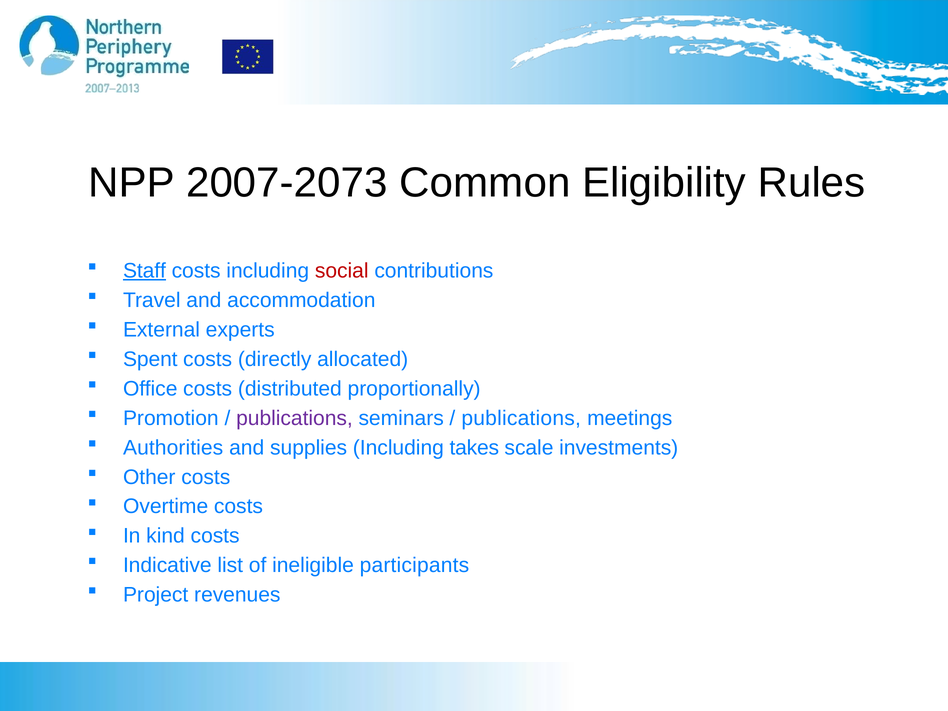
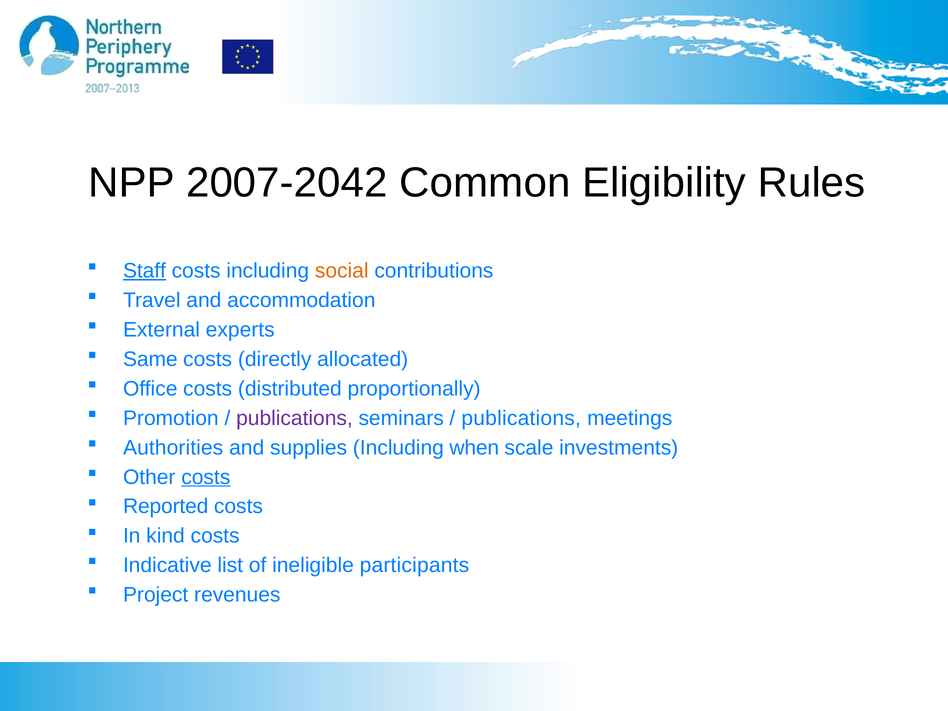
2007-2073: 2007-2073 -> 2007-2042 (287, 183)
social colour: red -> orange (342, 271)
Spent: Spent -> Same (150, 359)
takes: takes -> when (474, 448)
costs underline: none -> present (206, 477)
Overtime: Overtime -> Reported (166, 507)
